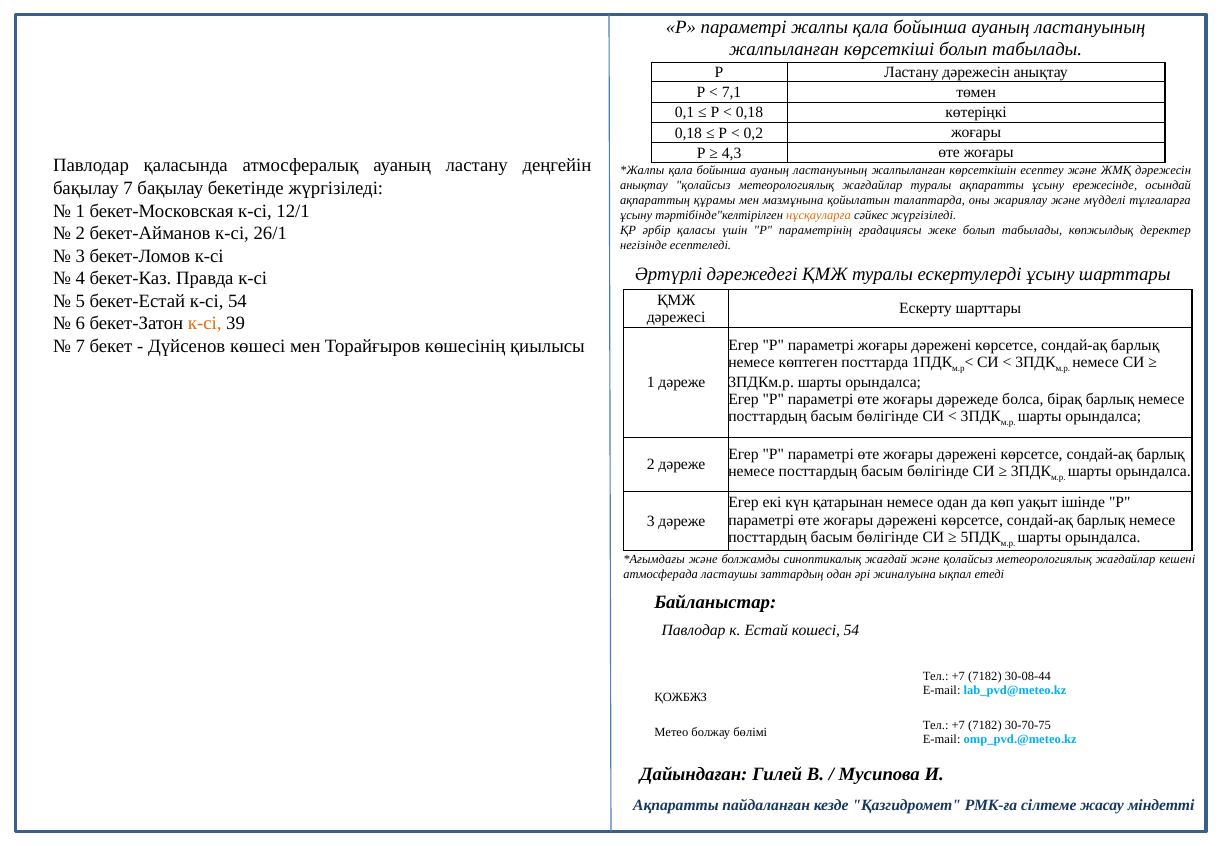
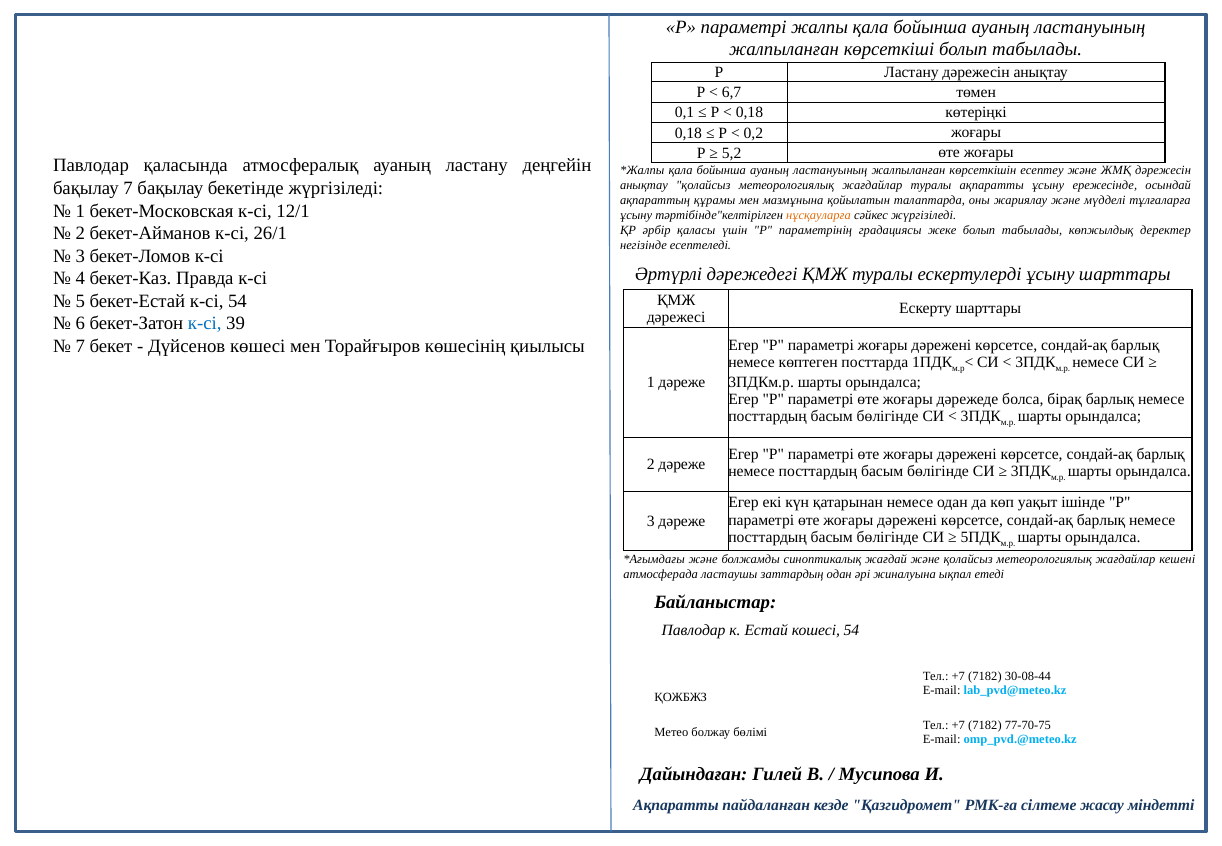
7,1: 7,1 -> 6,7 (732, 93)
4,3: 4,3 -> 5,2 (732, 153)
к-сі colour: orange -> blue (205, 324)
30-70-75: 30-70-75 -> 77-70-75 (1028, 725)
